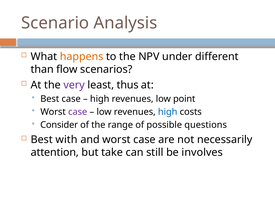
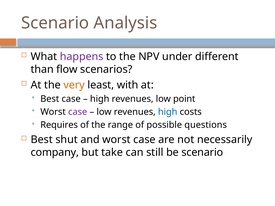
happens colour: orange -> purple (82, 57)
very colour: purple -> orange (74, 85)
thus: thus -> with (128, 85)
Consider: Consider -> Requires (59, 125)
with: with -> shut (67, 140)
attention: attention -> company (55, 153)
be involves: involves -> scenario (202, 153)
